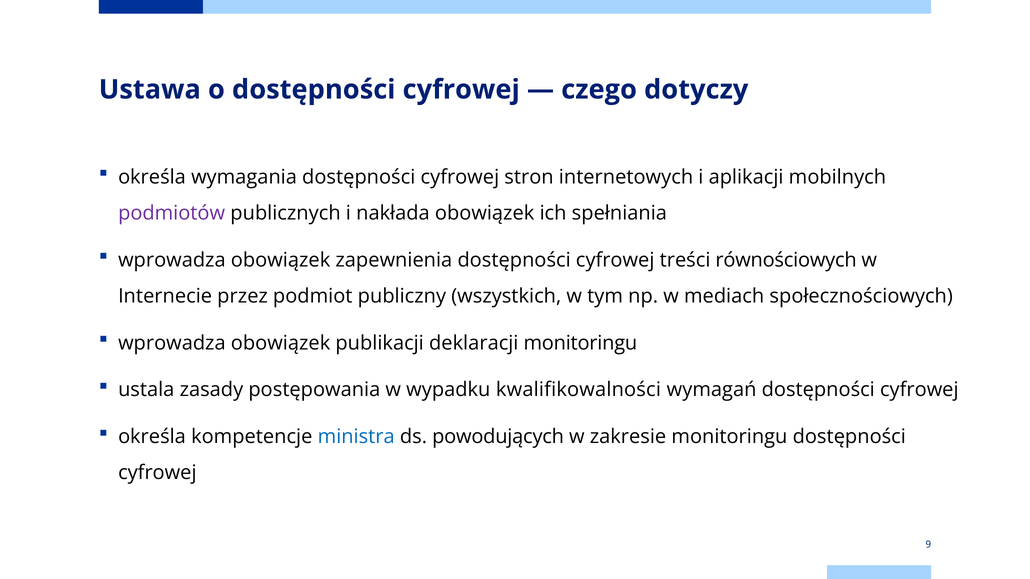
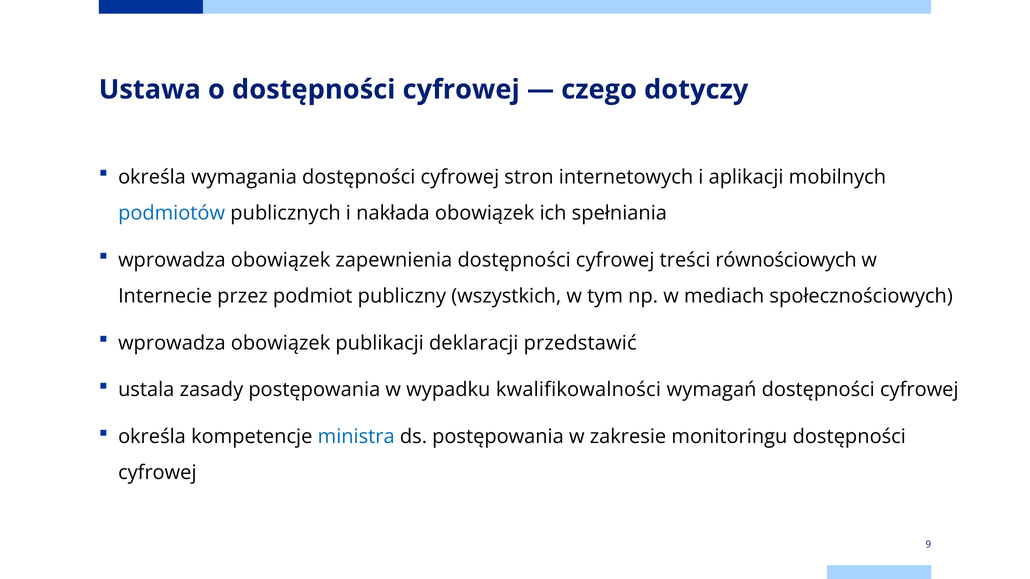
podmiotów colour: purple -> blue (172, 213)
deklaracji monitoringu: monitoringu -> przedstawić (580, 343)
ds powodujących: powodujących -> postępowania (498, 437)
